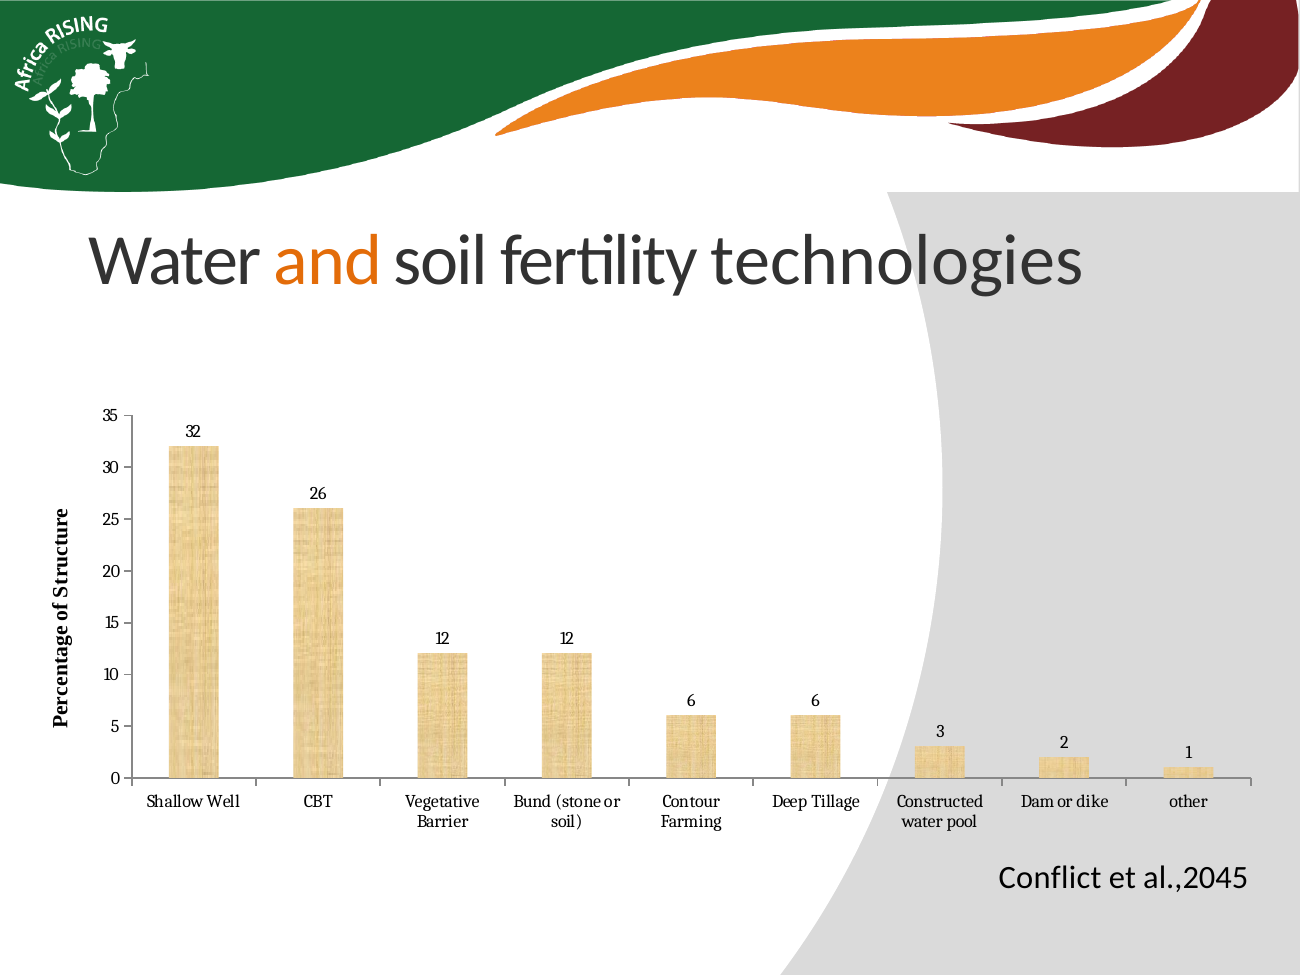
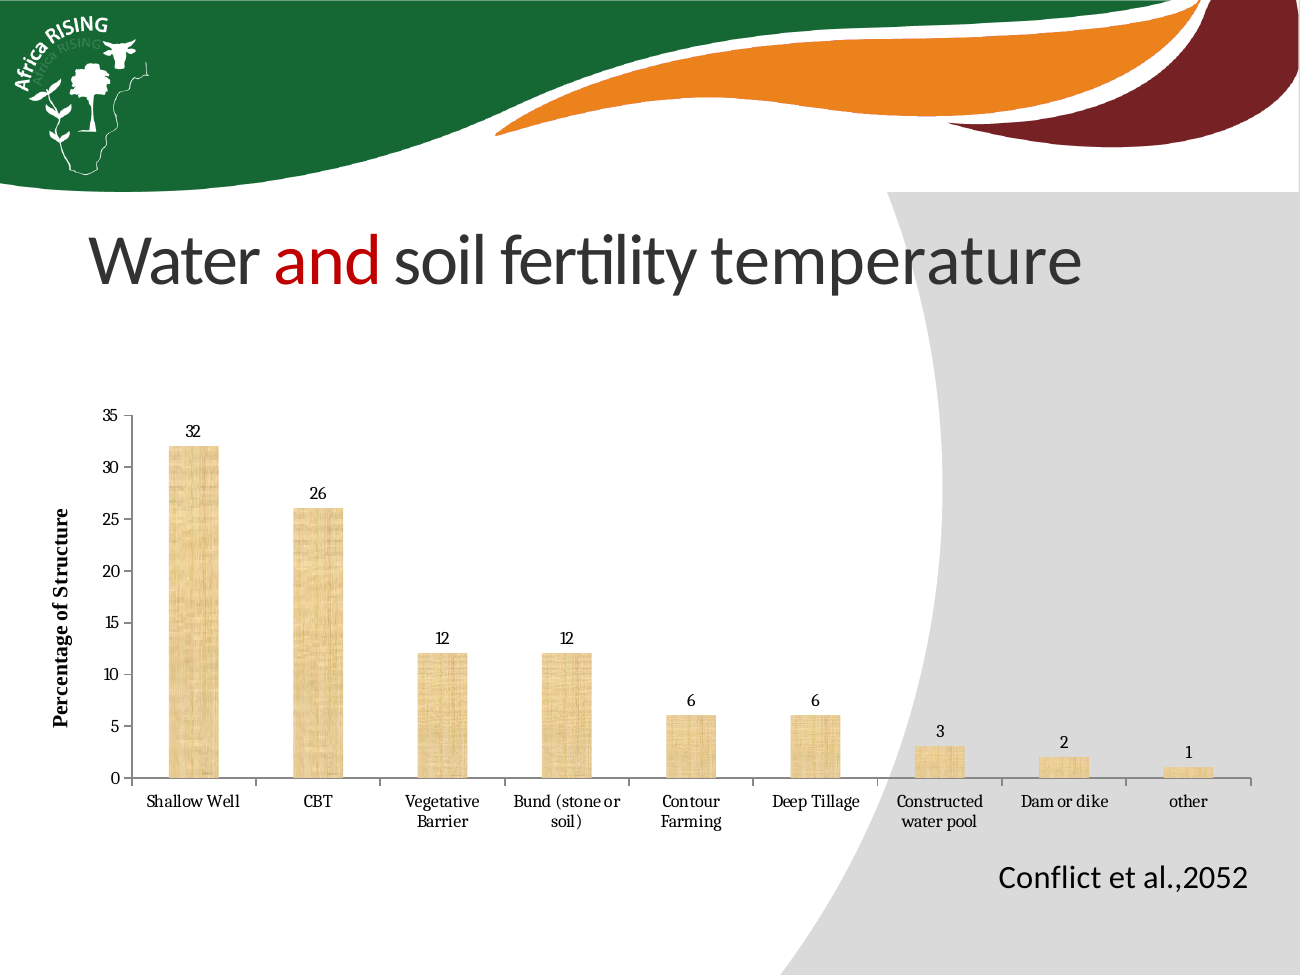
and colour: orange -> red (328, 261)
technologies: technologies -> temperature (897, 261)
al.,2045: al.,2045 -> al.,2052 (1196, 878)
